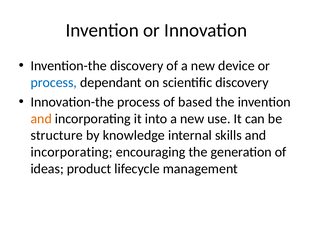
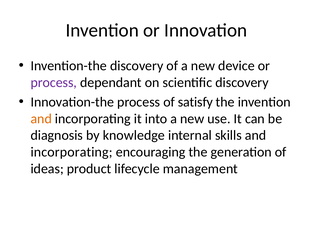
process colour: blue -> purple (54, 82)
based: based -> satisfy (195, 102)
structure: structure -> diagnosis (57, 135)
